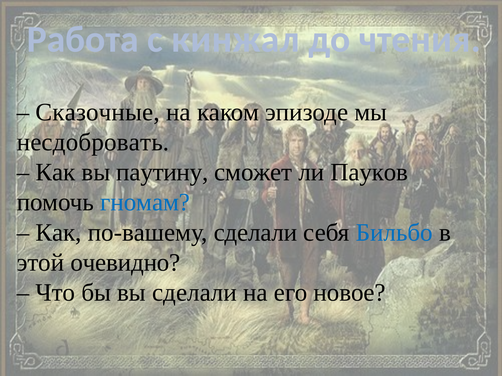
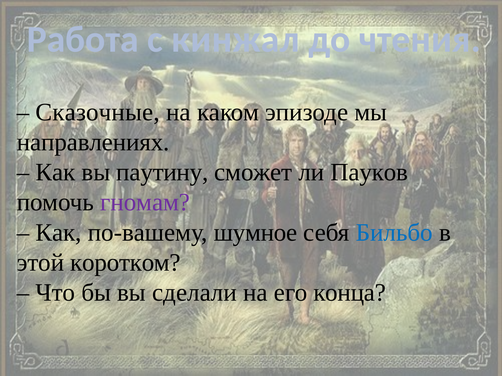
несдобровать: несдобровать -> направлениях (93, 142)
гномам colour: blue -> purple (145, 203)
по-вашему сделали: сделали -> шумное (256, 233)
очевидно: очевидно -> коротком (125, 263)
новое: новое -> конца (350, 293)
